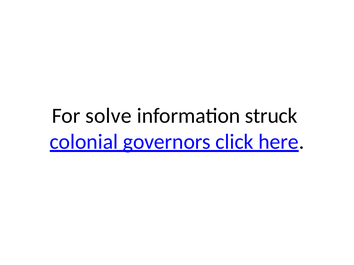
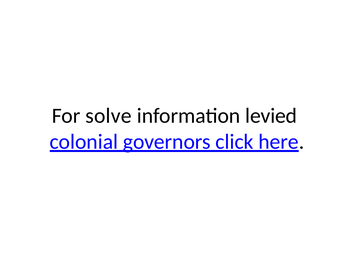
struck: struck -> levied (271, 116)
